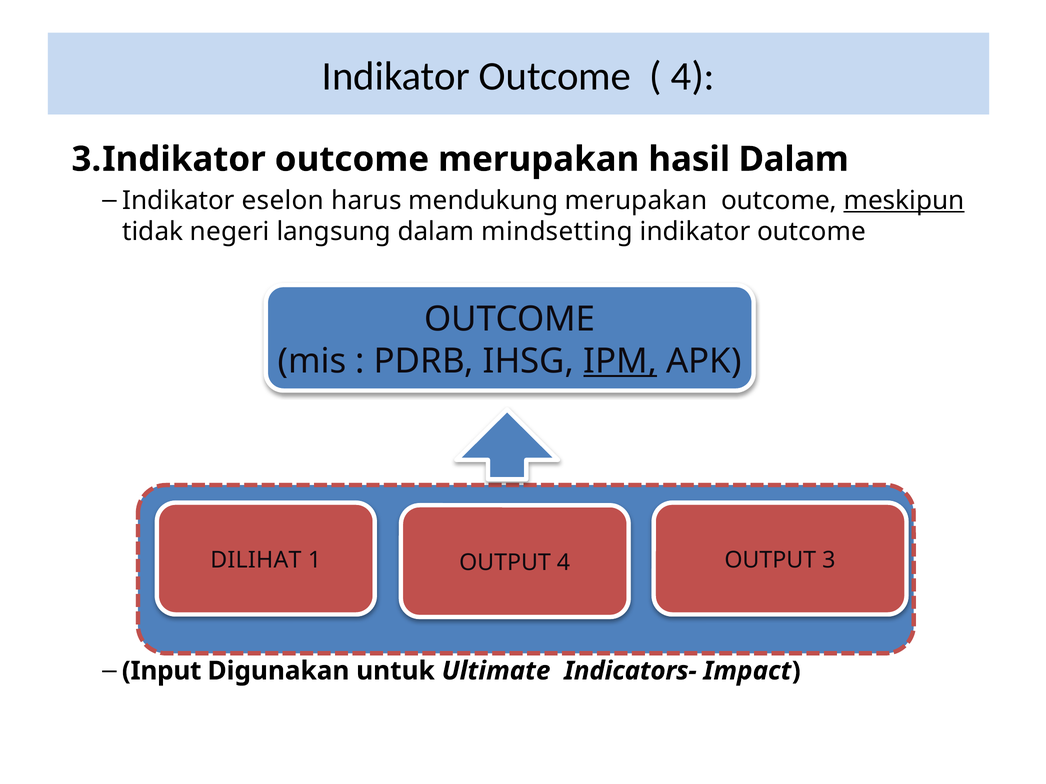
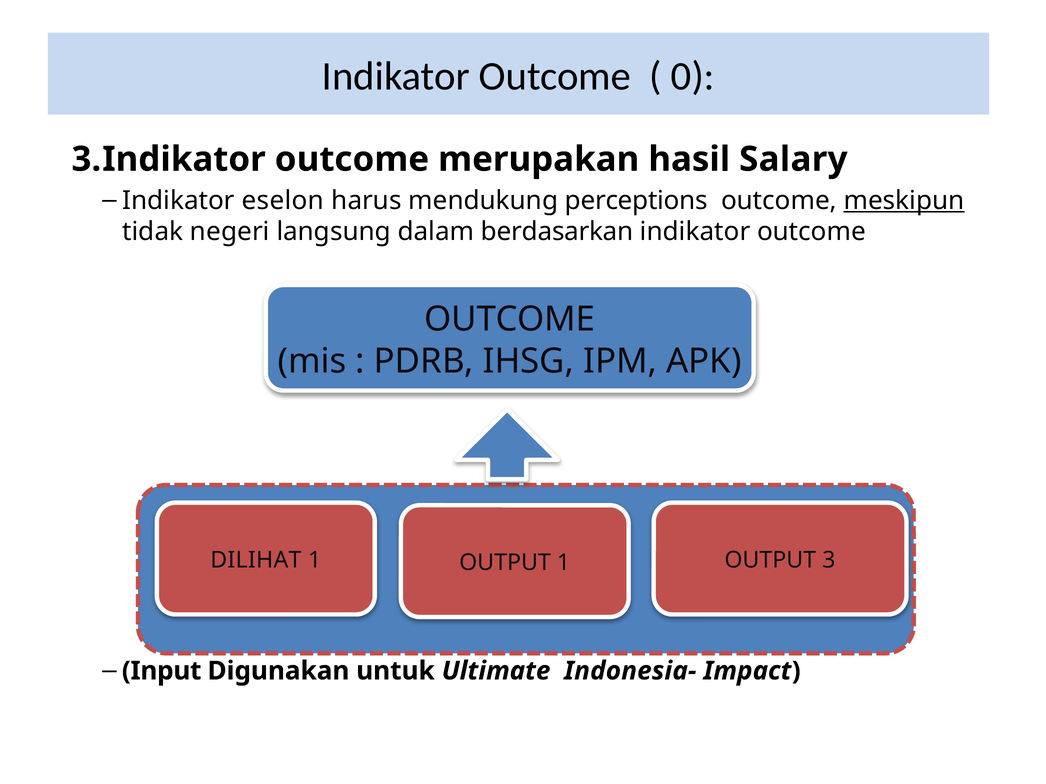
4: 4 -> 0 (693, 76)
hasil Dalam: Dalam -> Salary (793, 159)
mendukung merupakan: merupakan -> perceptions (636, 201)
mindsetting: mindsetting -> berdasarkan (557, 232)
IPM underline: present -> none (620, 361)
OUTPUT 4: 4 -> 1 (564, 563)
Indicators-: Indicators- -> Indonesia- (630, 671)
